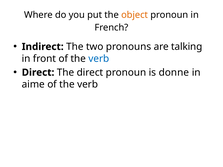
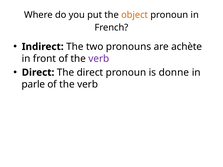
talking: talking -> achète (187, 47)
verb colour: blue -> purple (99, 59)
aime: aime -> parle (33, 84)
